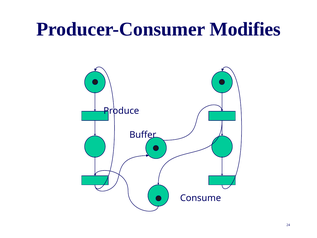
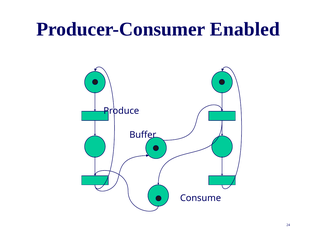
Modifies: Modifies -> Enabled (245, 29)
